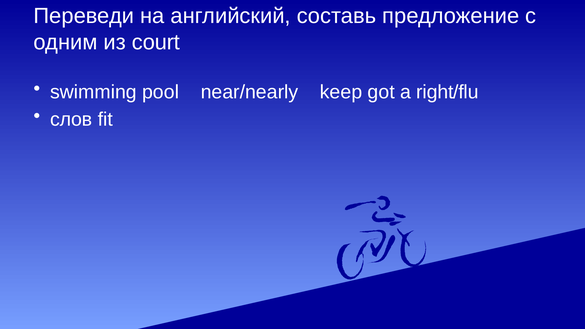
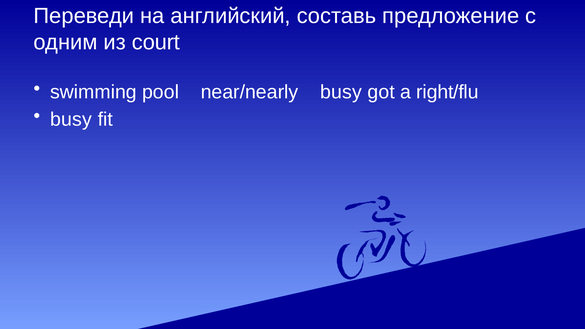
near/nearly keep: keep -> busy (341, 92)
слов: слов -> busy (71, 119)
